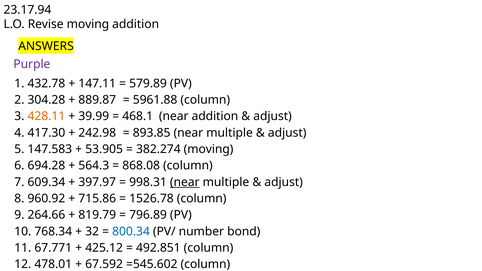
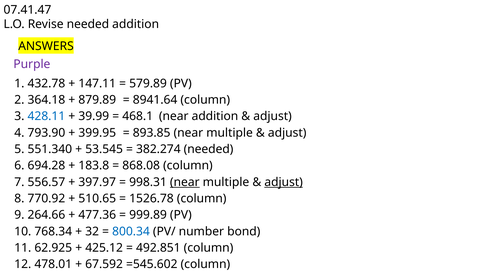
23.17.94: 23.17.94 -> 07.41.47 (27, 10)
Revise moving: moving -> needed (88, 24)
304.28: 304.28 -> 364.18 (46, 100)
889.87: 889.87 -> 879.89 (97, 100)
5961.88: 5961.88 -> 8941.64 (155, 100)
428.11 colour: orange -> blue (46, 116)
417.30: 417.30 -> 793.90 (46, 133)
242.98: 242.98 -> 399.95 (97, 133)
147.583: 147.583 -> 551.340 (50, 149)
53.905: 53.905 -> 53.545 (104, 149)
382.274 moving: moving -> needed (209, 149)
564.3: 564.3 -> 183.8 (94, 166)
609.34: 609.34 -> 556.57 (46, 182)
adjust underline: none -> present (284, 182)
960.92: 960.92 -> 770.92 (46, 199)
715.86: 715.86 -> 510.65 (97, 199)
819.79: 819.79 -> 477.36 (97, 215)
796.89: 796.89 -> 999.89 (148, 215)
67.771: 67.771 -> 62.925 (53, 248)
